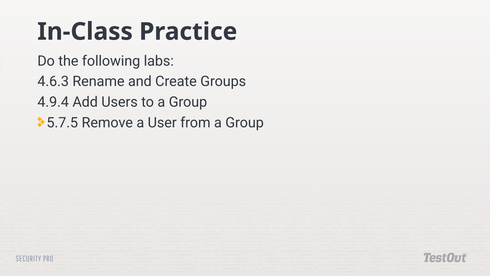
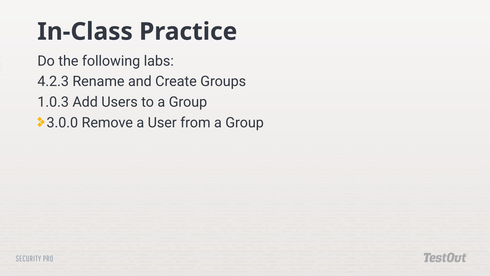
4.6.3: 4.6.3 -> 4.2.3 (53, 81)
4.9.4: 4.9.4 -> 1.0.3 (53, 102)
5.7.5: 5.7.5 -> 3.0.0 (62, 123)
